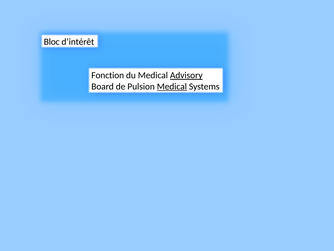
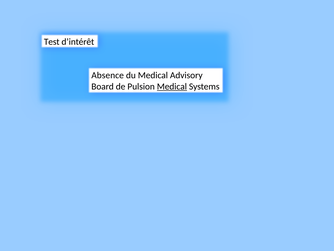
Bloc: Bloc -> Test (52, 42)
Fonction: Fonction -> Absence (108, 75)
Advisory underline: present -> none (186, 75)
